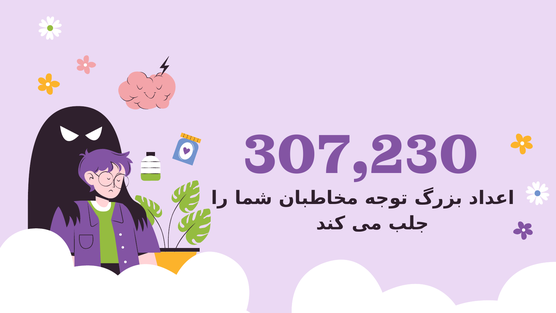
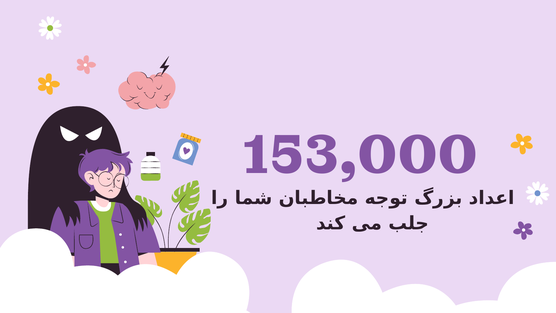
307,230: 307,230 -> 153,000 (360, 155)
